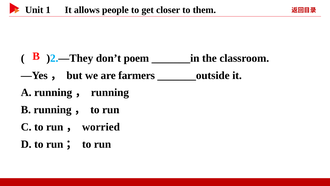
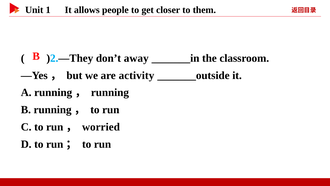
poem: poem -> away (136, 58)
farmers: farmers -> activity (136, 75)
